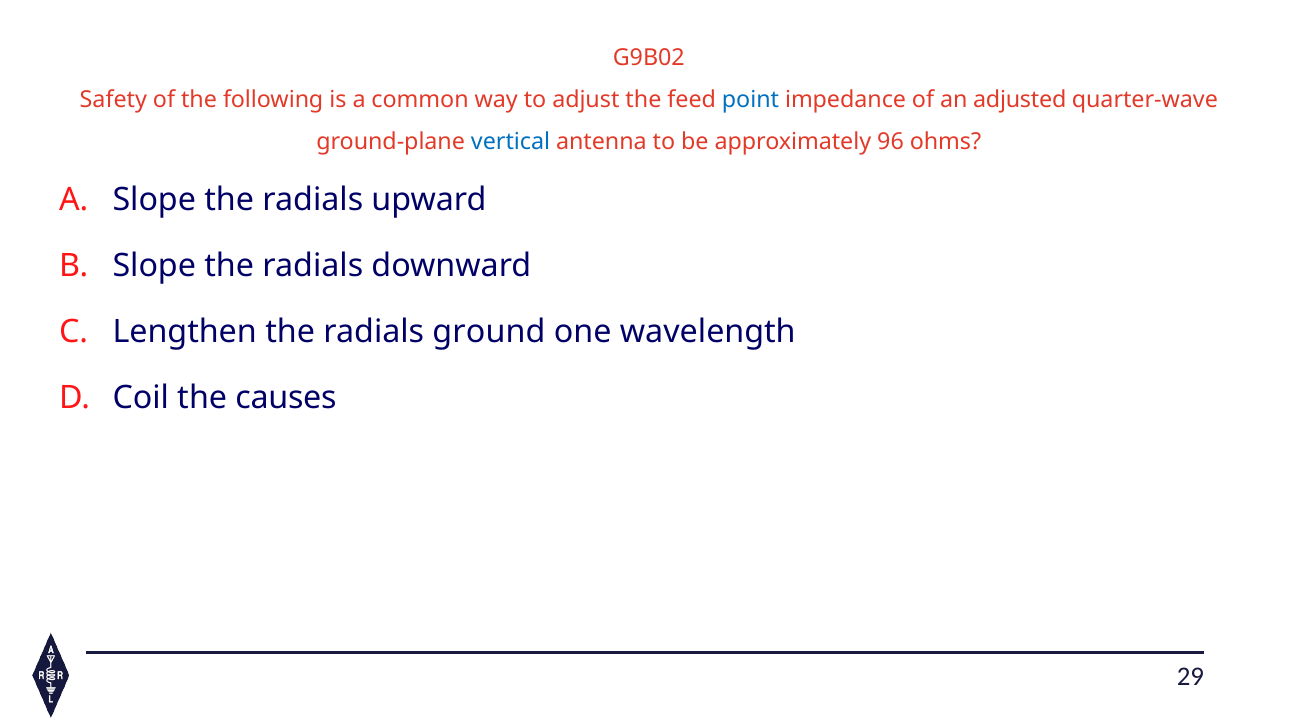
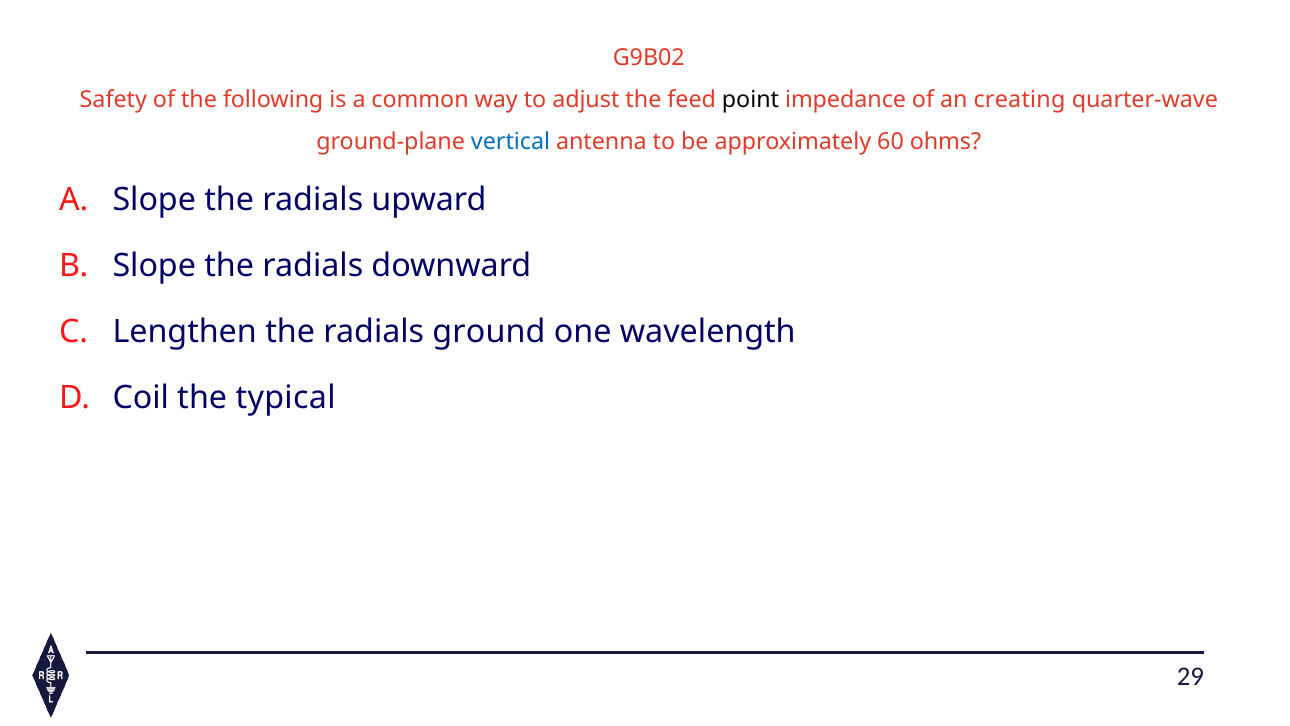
point colour: blue -> black (750, 100)
adjusted: adjusted -> creating (1019, 100)
96: 96 -> 60 (891, 142)
causes: causes -> typical (286, 398)
